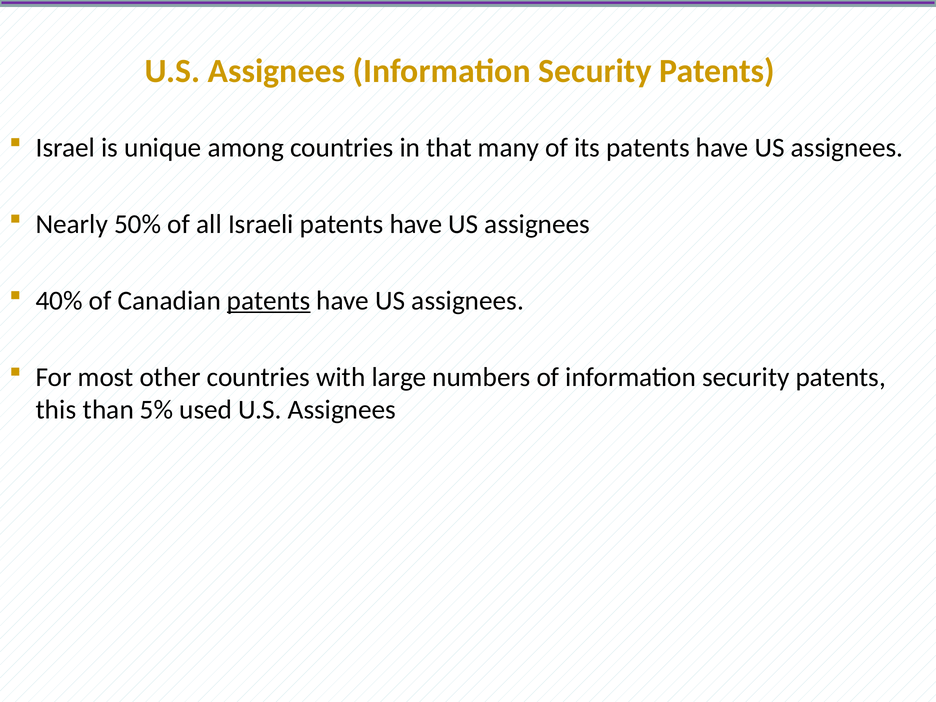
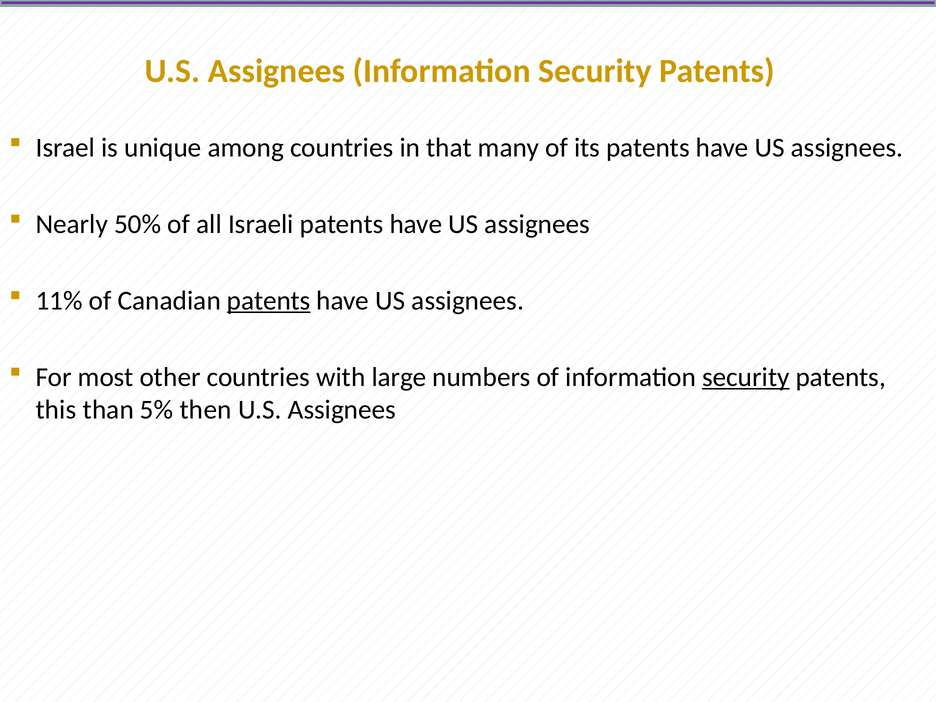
40%: 40% -> 11% (59, 301)
security underline: none -> present (746, 377)
used: used -> then (206, 410)
